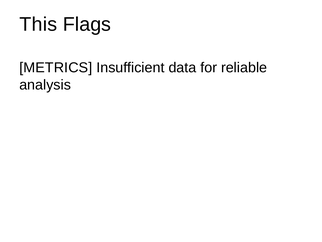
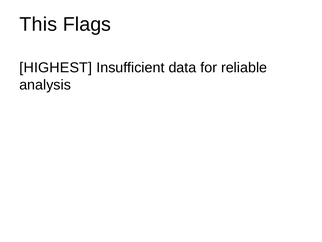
METRICS: METRICS -> HIGHEST (56, 68)
